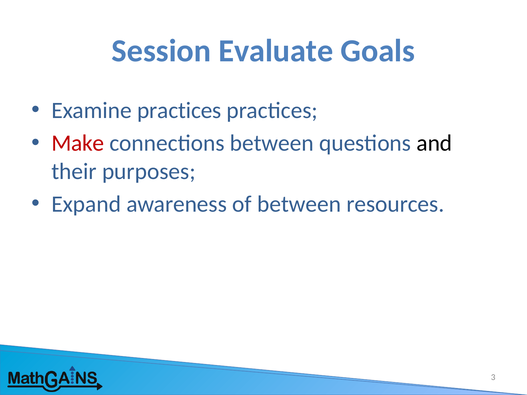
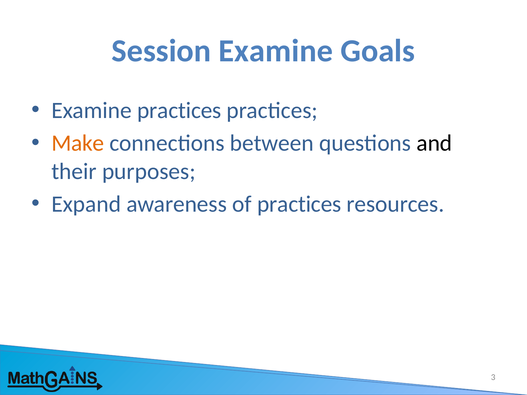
Session Evaluate: Evaluate -> Examine (276, 51)
Make colour: red -> orange (78, 143)
of between: between -> practices (299, 204)
